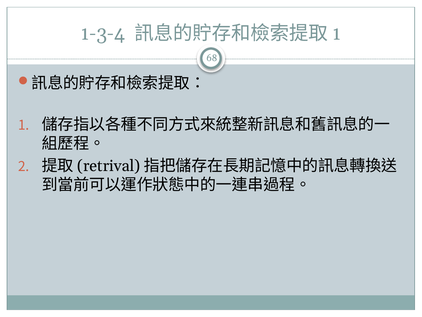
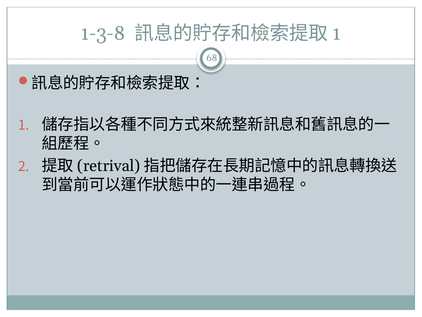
1-3-4: 1-3-4 -> 1-3-8 (103, 33)
